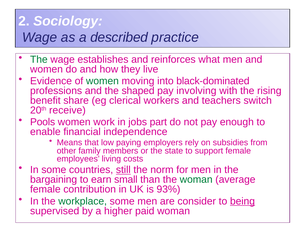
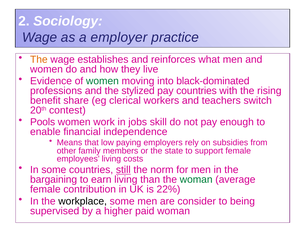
described: described -> employer (119, 37)
The colour: green -> orange (39, 59)
shaped: shaped -> stylized (138, 91)
pay involving: involving -> countries (197, 91)
receive: receive -> contest (67, 110)
part: part -> skill (158, 122)
earn small: small -> living (126, 179)
93%: 93% -> 22% (168, 189)
workplace colour: green -> black (83, 201)
being underline: present -> none (242, 201)
